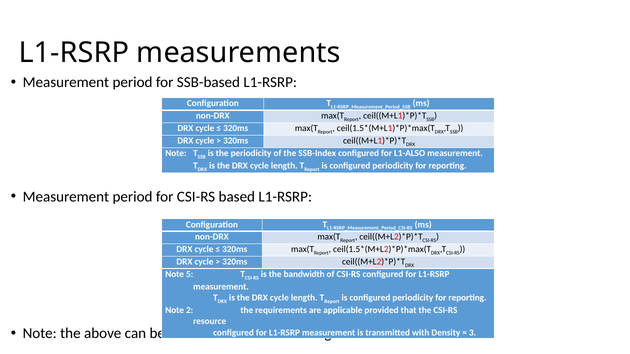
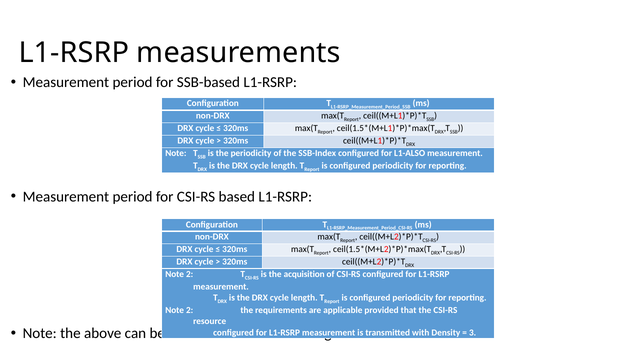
5: 5 -> 2 (190, 275)
bandwidth: bandwidth -> acquisition (304, 275)
